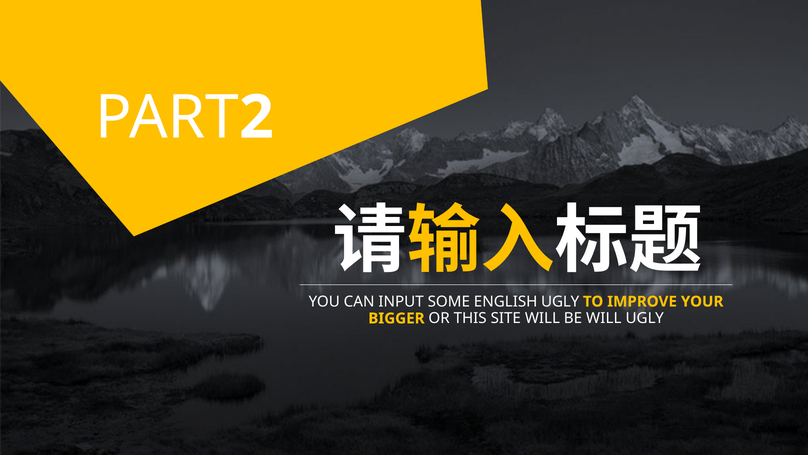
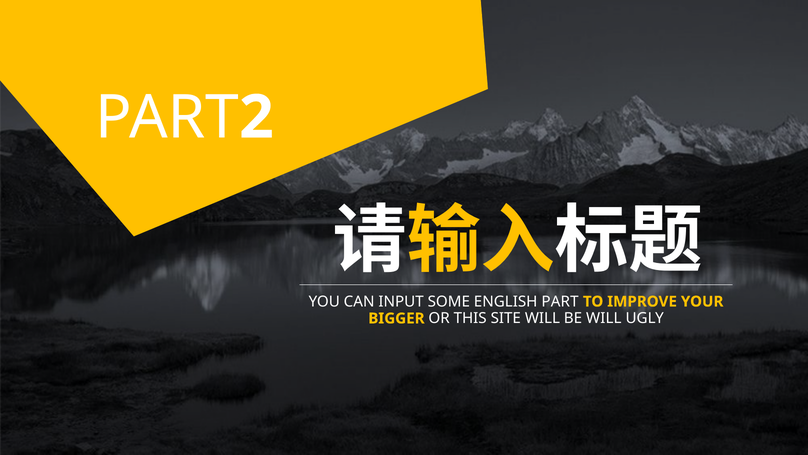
ENGLISH UGLY: UGLY -> PART (560, 301)
